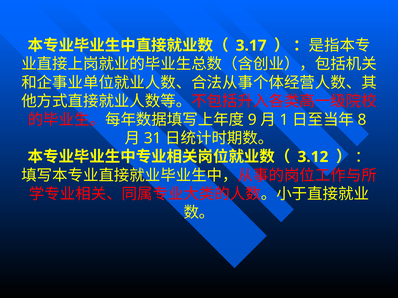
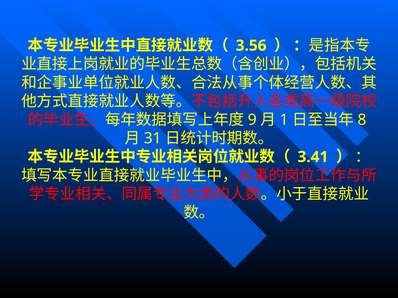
3.17: 3.17 -> 3.56 (251, 46)
3.12: 3.12 -> 3.41 (313, 157)
